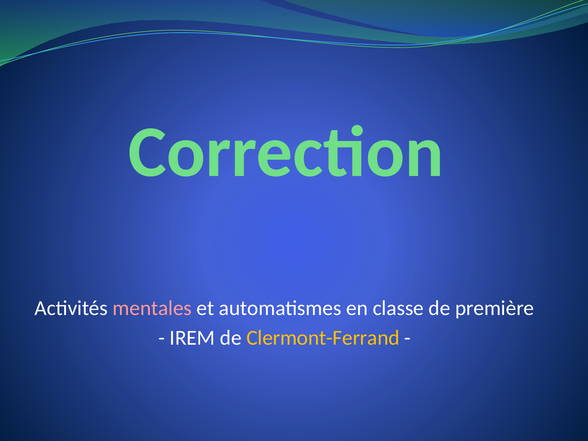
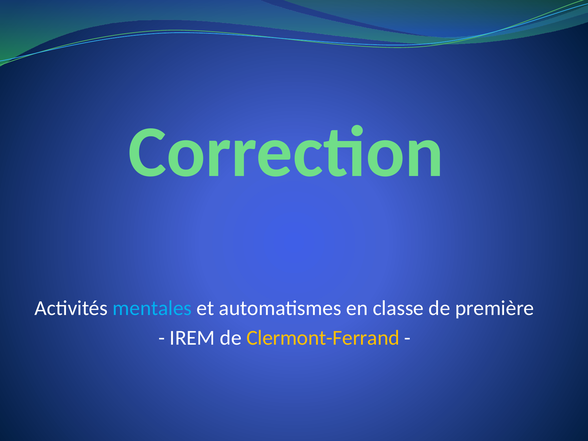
mentales colour: pink -> light blue (152, 308)
